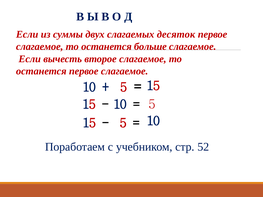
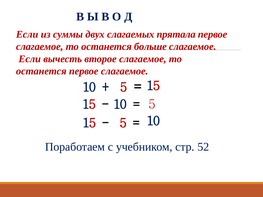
десяток: десяток -> прятала (176, 34)
